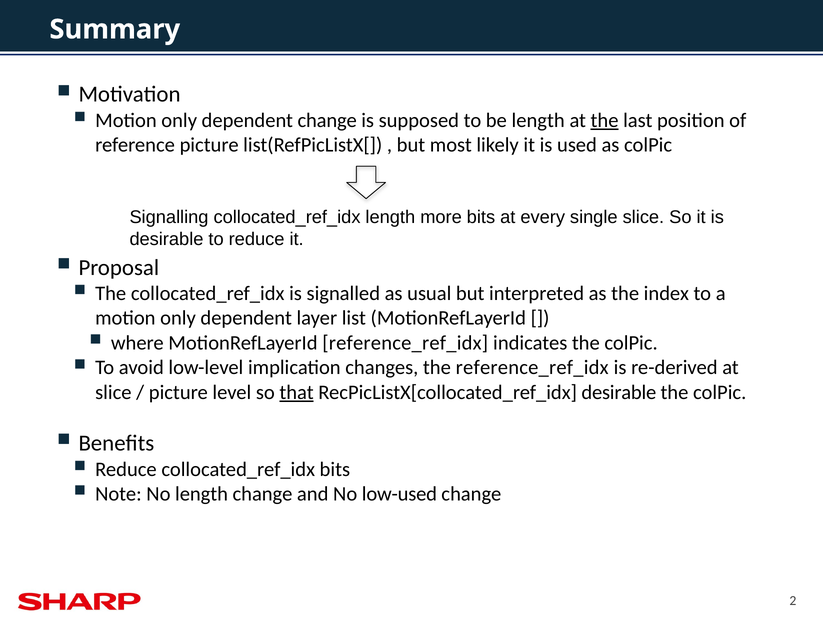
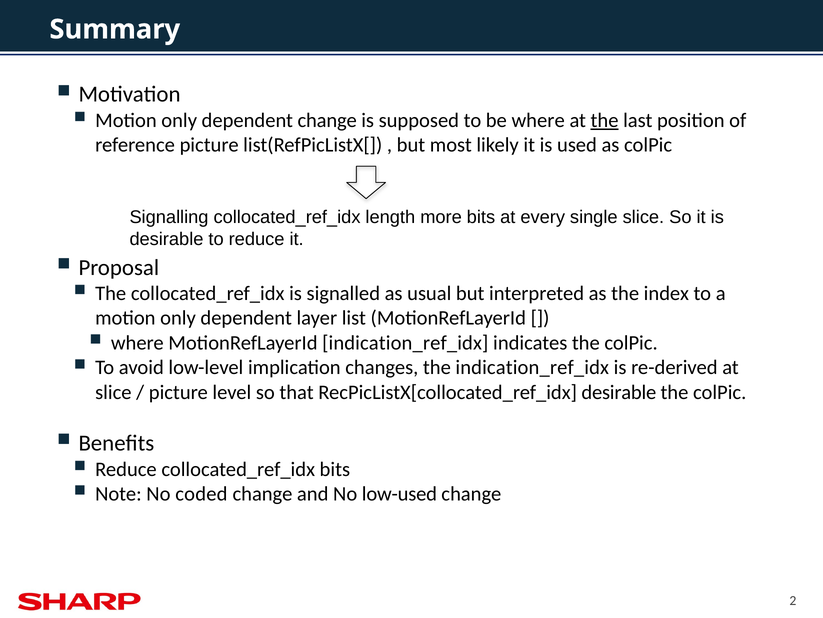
be length: length -> where (538, 120)
MotionRefLayerId reference_ref_idx: reference_ref_idx -> indication_ref_idx (405, 342)
the reference_ref_idx: reference_ref_idx -> indication_ref_idx (532, 367)
that underline: present -> none (297, 392)
No length: length -> coded (201, 493)
